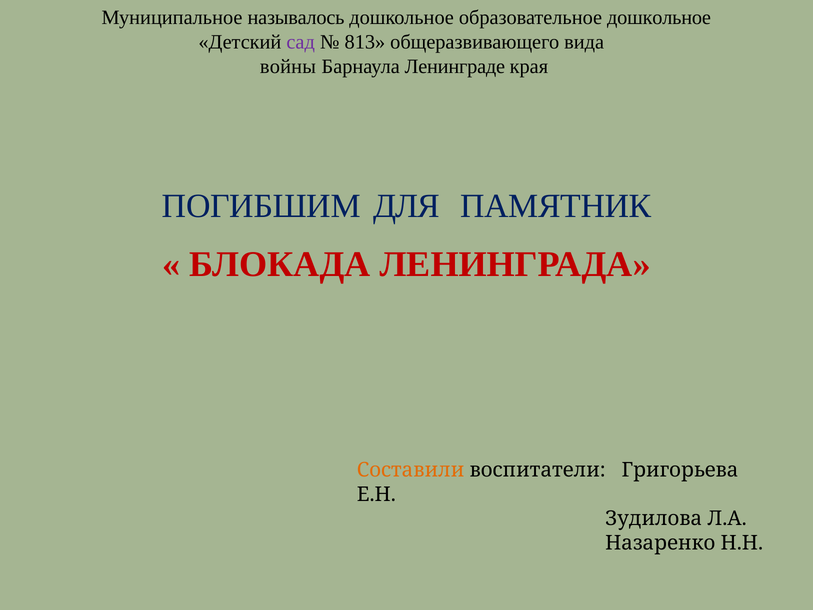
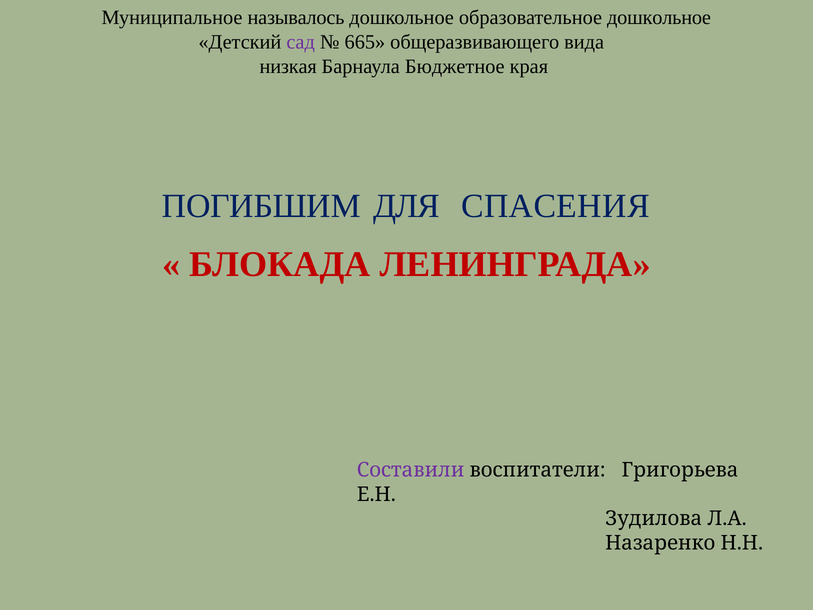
813: 813 -> 665 (365, 42)
войны: войны -> низкая (288, 66)
Ленинграде: Ленинграде -> Бюджетное (455, 66)
ПАМЯТНИК: ПАМЯТНИК -> СПАСЕНИЯ (555, 206)
Составили colour: orange -> purple (411, 470)
